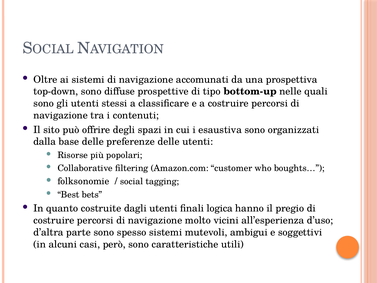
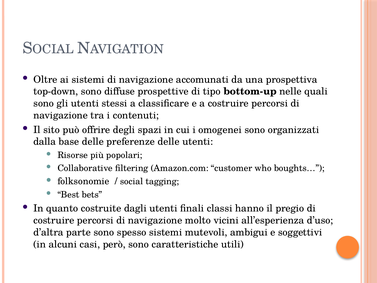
esaustiva: esaustiva -> omogenei (220, 130)
logica: logica -> classi (220, 208)
